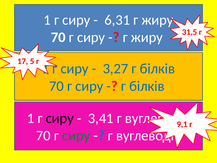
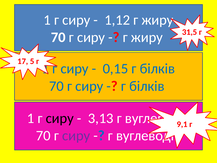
6,31: 6,31 -> 1,12 (117, 20)
3,27: 3,27 -> 0,15 (115, 69)
3,41: 3,41 -> 3,13 (101, 118)
сиру colour: green -> purple (76, 135)
